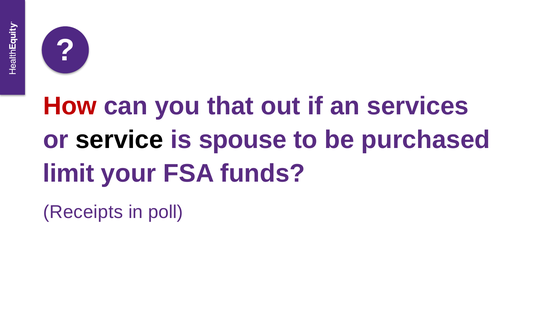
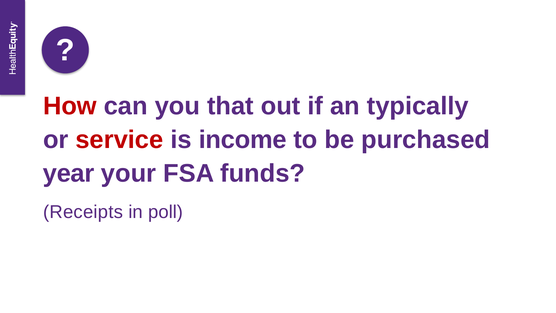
services: services -> typically (418, 106)
service colour: black -> red (119, 140)
spouse: spouse -> income (243, 140)
limit: limit -> year (69, 173)
